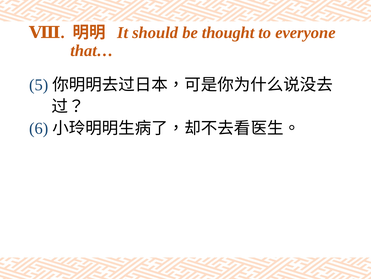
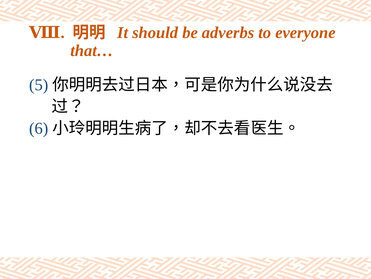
thought: thought -> adverbs (228, 33)
